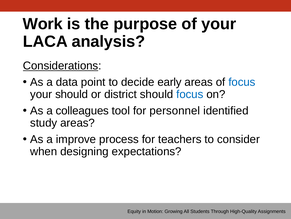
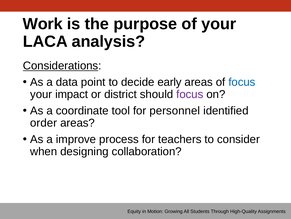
your should: should -> impact (72, 94)
focus colour: blue -> purple (190, 94)
colleagues: colleagues -> coordinate (82, 110)
study: study -> order (44, 123)
expectations: expectations -> collaboration (147, 151)
